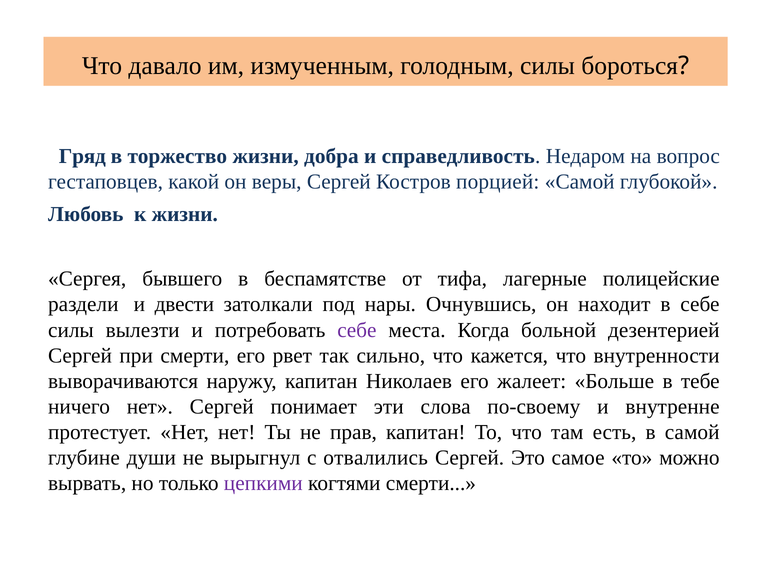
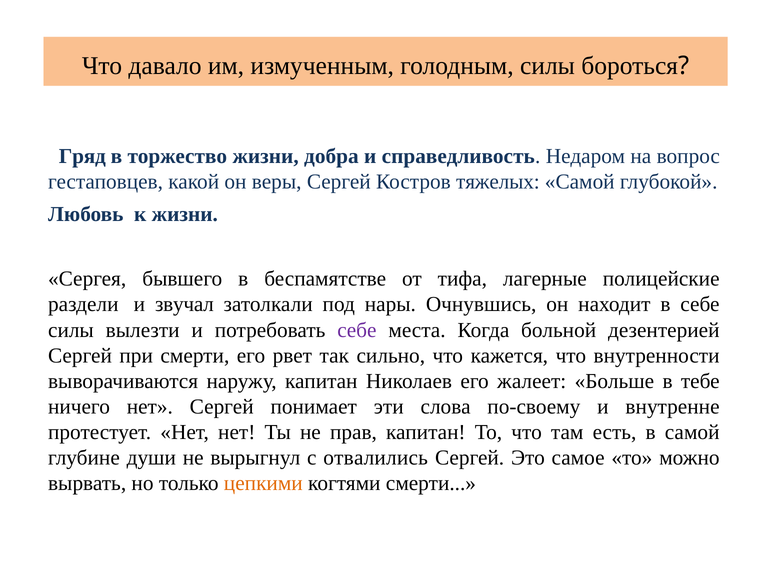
порцией: порцией -> тяжелых (498, 182)
двести: двести -> звучал (184, 304)
цепкими colour: purple -> orange (263, 483)
